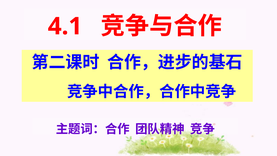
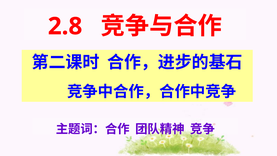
4.1: 4.1 -> 2.8 (65, 26)
